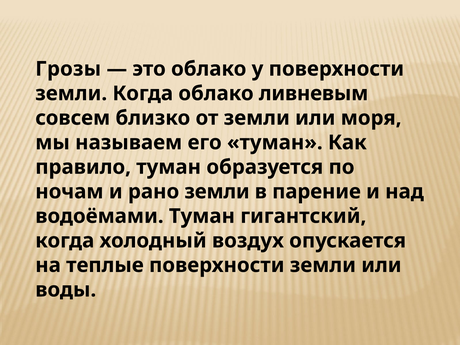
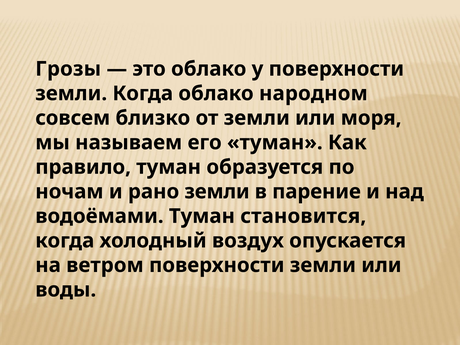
ливневым: ливневым -> народном (313, 93)
гигантский: гигантский -> становится (303, 216)
теплые: теплые -> ветром (105, 265)
